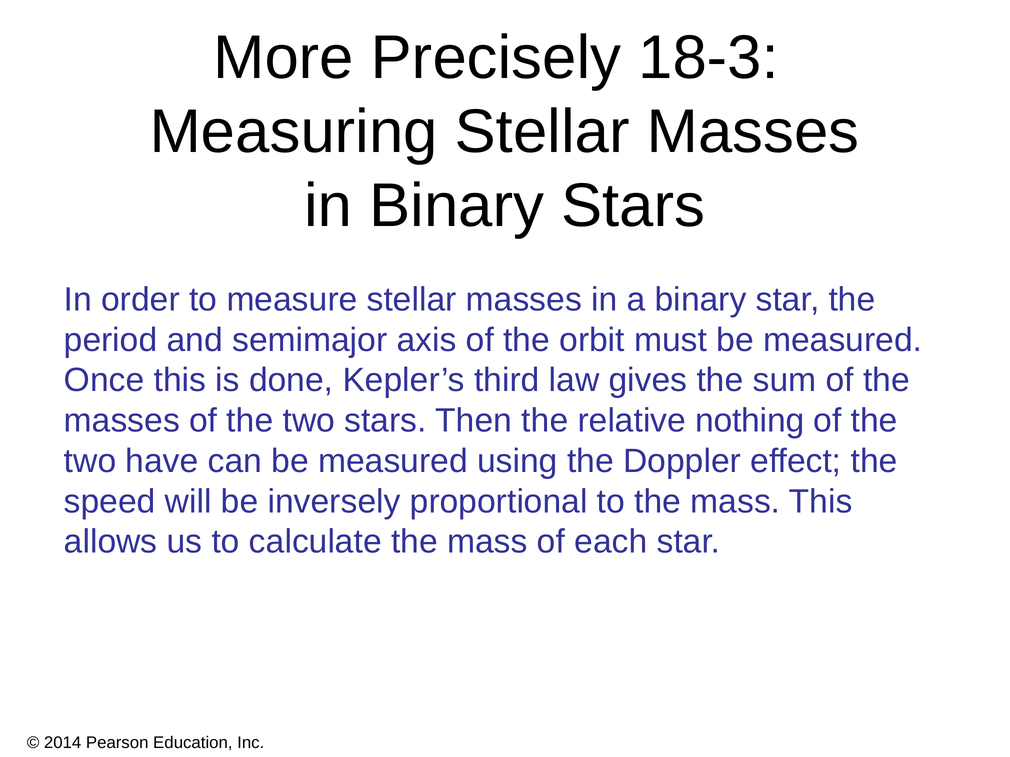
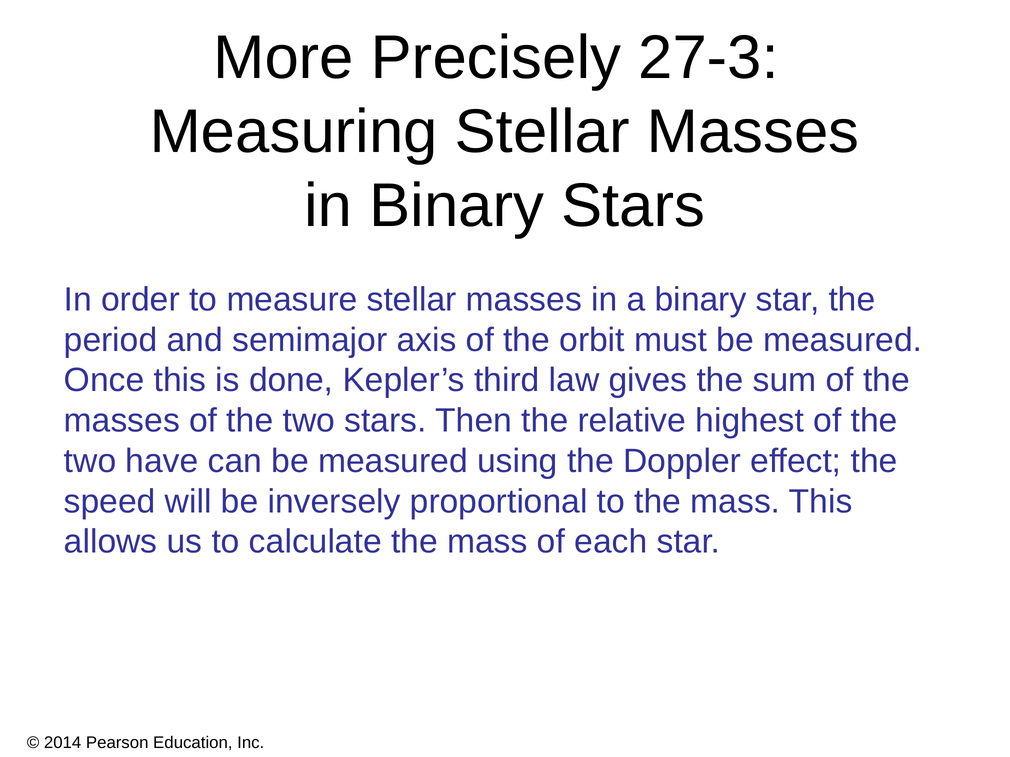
18-3: 18-3 -> 27-3 (709, 58)
nothing: nothing -> highest (750, 421)
